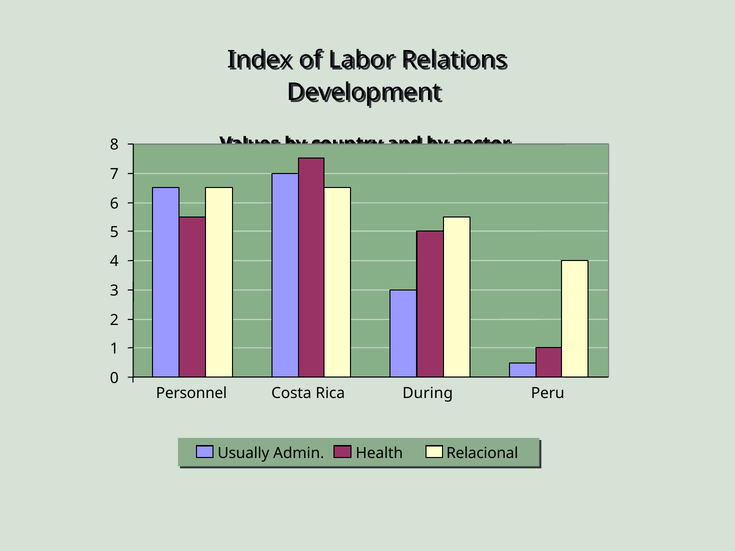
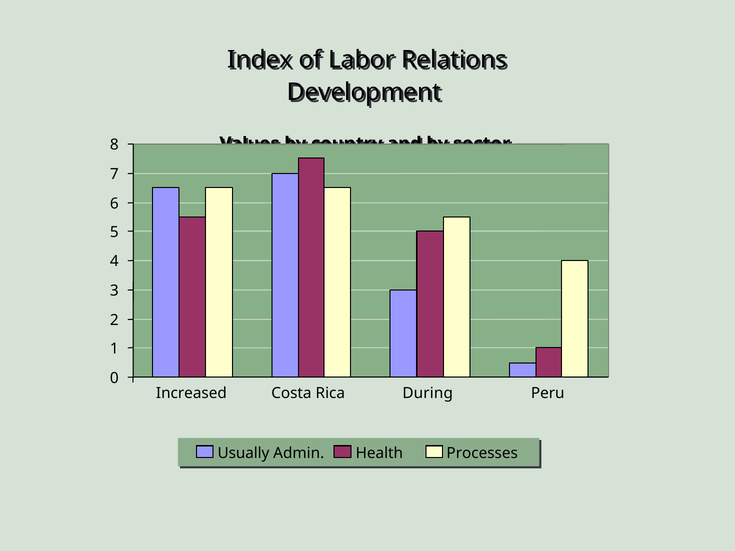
Personnel: Personnel -> Increased (191, 393)
Relacional: Relacional -> Processes (482, 453)
